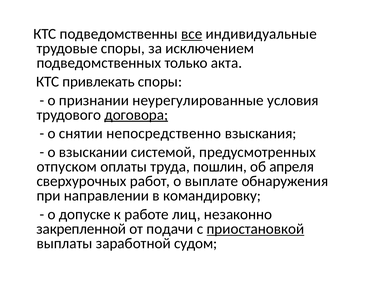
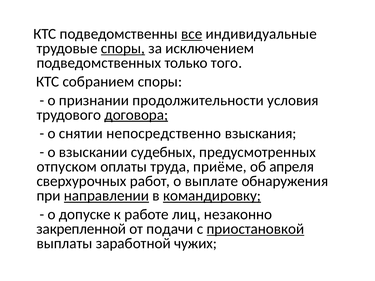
споры underline: none -> present (123, 48)
акта: акта -> того (227, 63)
привлекать: привлекать -> собранием (98, 82)
неурегулированные: неурегулированные -> продолжительности (198, 100)
системой: системой -> судебных (163, 152)
пошлин: пошлин -> приёме (220, 167)
направлении underline: none -> present (106, 196)
командировку underline: none -> present (212, 196)
судом: судом -> чужих (196, 244)
